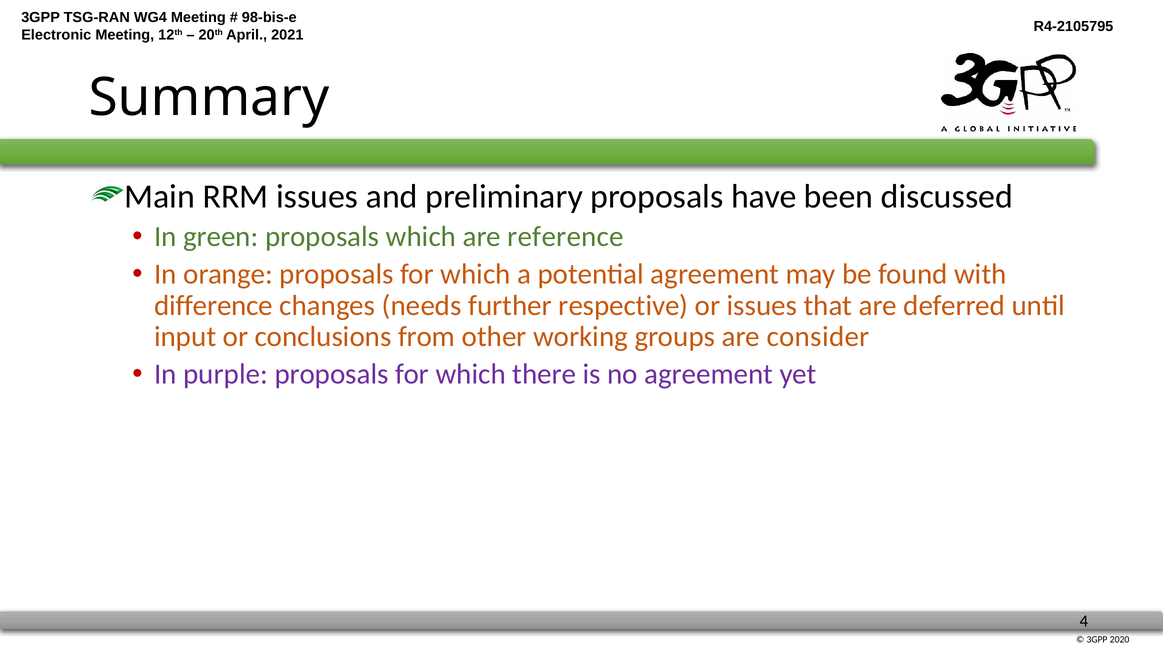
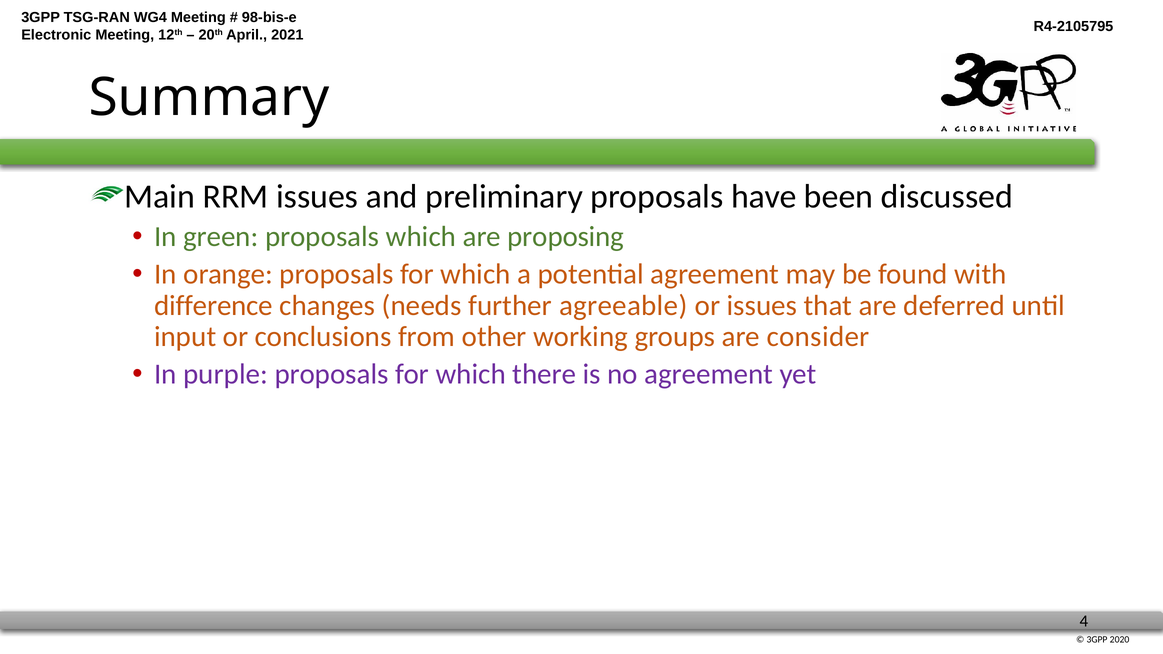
reference: reference -> proposing (566, 237)
respective: respective -> agreeable (623, 306)
